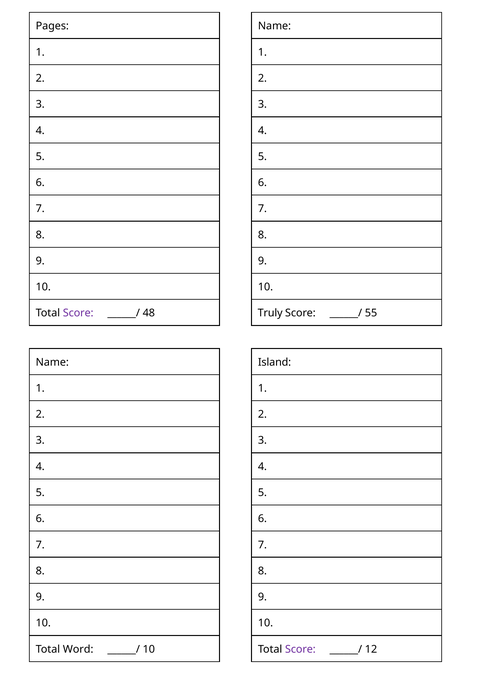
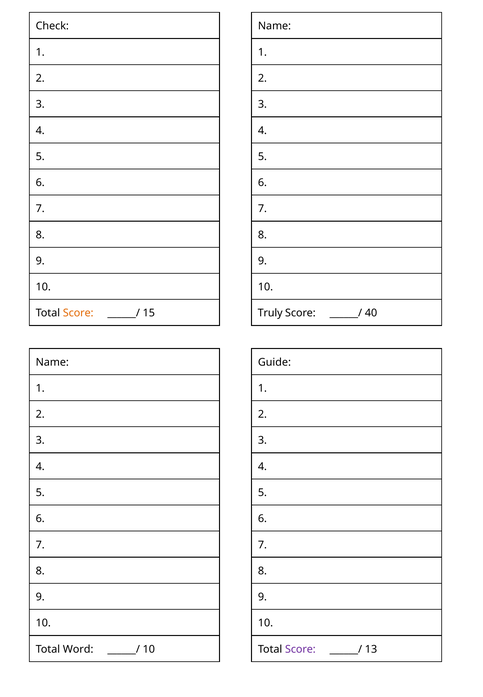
Pages: Pages -> Check (52, 26)
Score colour: purple -> orange (78, 313)
48: 48 -> 15 (149, 313)
55: 55 -> 40 (371, 313)
Island: Island -> Guide (274, 363)
12: 12 -> 13 (371, 650)
